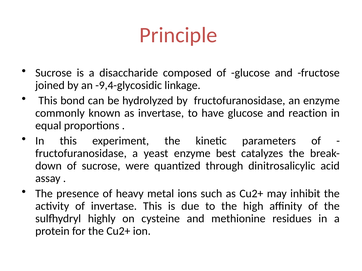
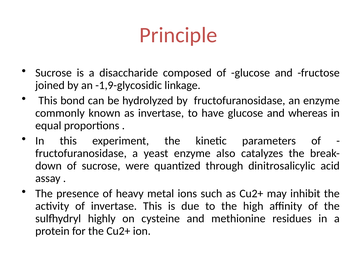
-9,4-glycosidic: -9,4-glycosidic -> -1,9-glycosidic (129, 85)
reaction: reaction -> whereas (308, 113)
best: best -> also (226, 154)
